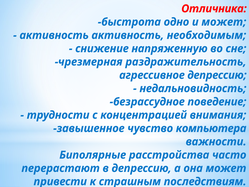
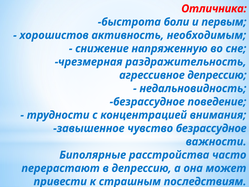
одно: одно -> боли (176, 22)
и может: может -> первым (224, 22)
активность: активность -> хорошистов (54, 35)
чувство компьютера: компьютера -> безрассудное (211, 128)
